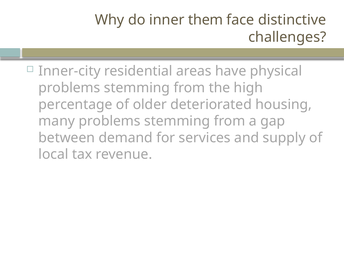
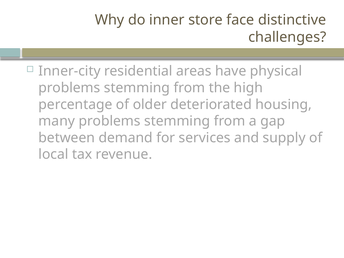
them: them -> store (206, 20)
